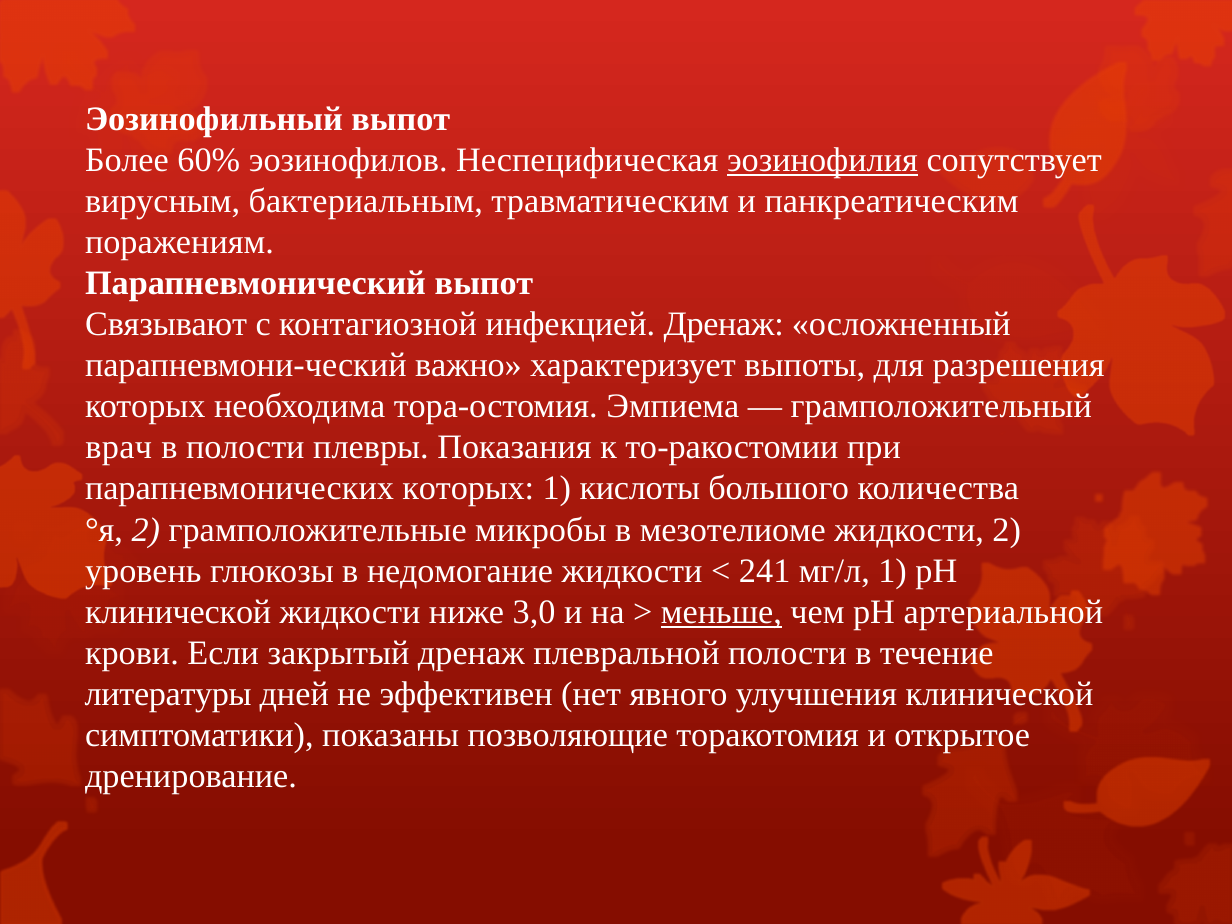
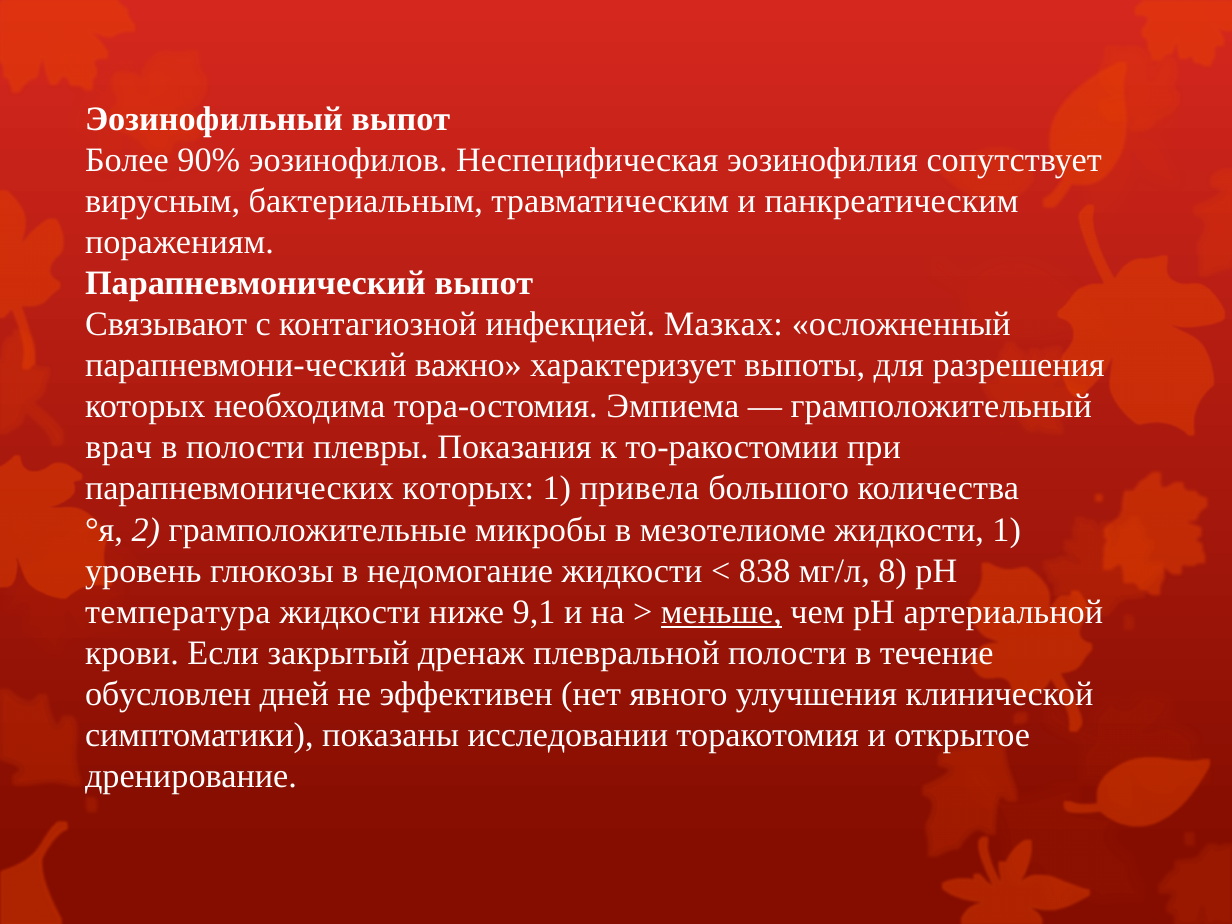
60%: 60% -> 90% (209, 160)
эозинофилия underline: present -> none (822, 160)
инфекцией Дренаж: Дренаж -> Мазках (723, 324)
кислоты: кислоты -> привела (640, 489)
жидкости 2: 2 -> 1 (1007, 530)
241: 241 -> 838 (765, 571)
мг/л 1: 1 -> 8 (893, 571)
клинической: клинической -> температура (178, 612)
3,0: 3,0 -> 9,1 (534, 612)
литературы: литературы -> обусловлен (168, 694)
позволяющие: позволяющие -> исследовании (568, 735)
